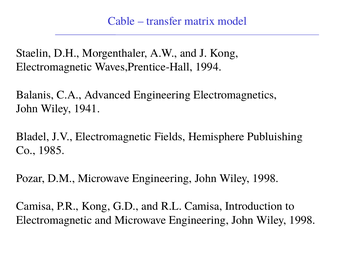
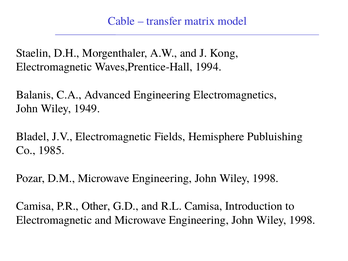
1941: 1941 -> 1949 (87, 109)
P.R Kong: Kong -> Other (96, 206)
